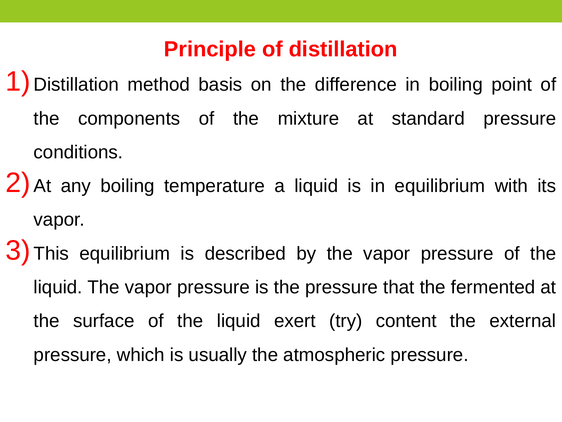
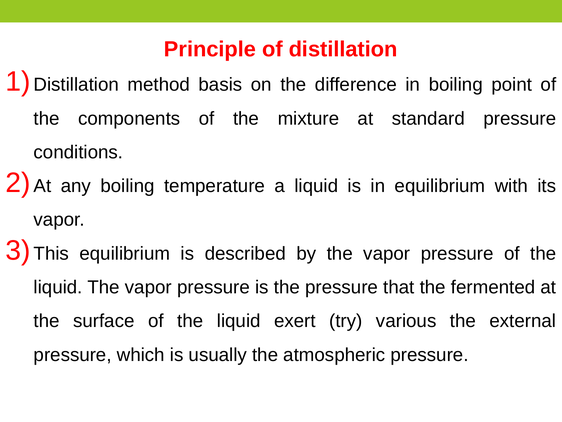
content: content -> various (406, 321)
